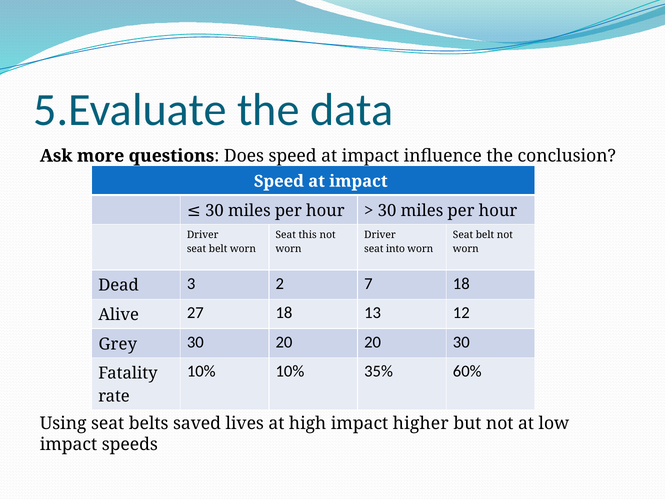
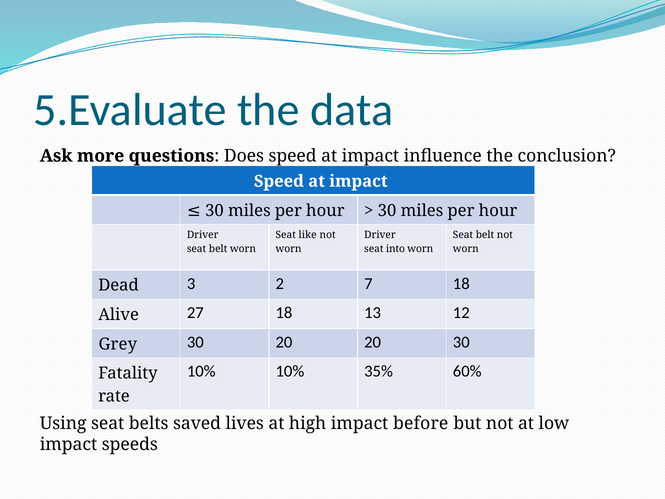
this: this -> like (308, 235)
higher: higher -> before (421, 423)
